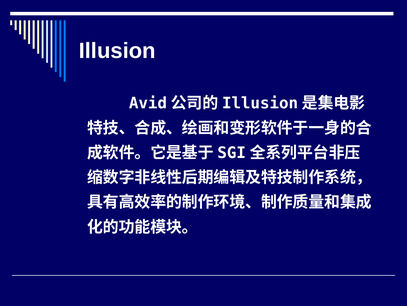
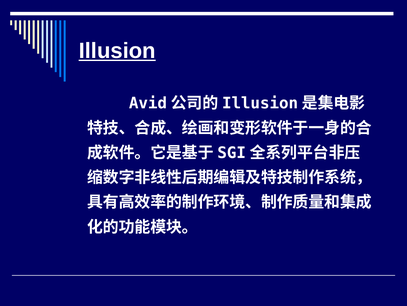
Illusion underline: none -> present (117, 51)
